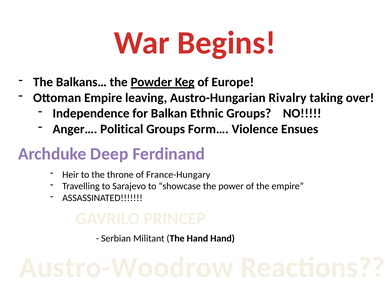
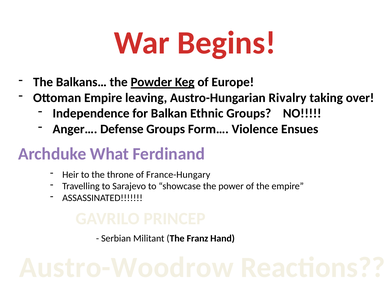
Political: Political -> Defense (122, 129)
Deep: Deep -> What (109, 154)
The Hand: Hand -> Franz (197, 238)
